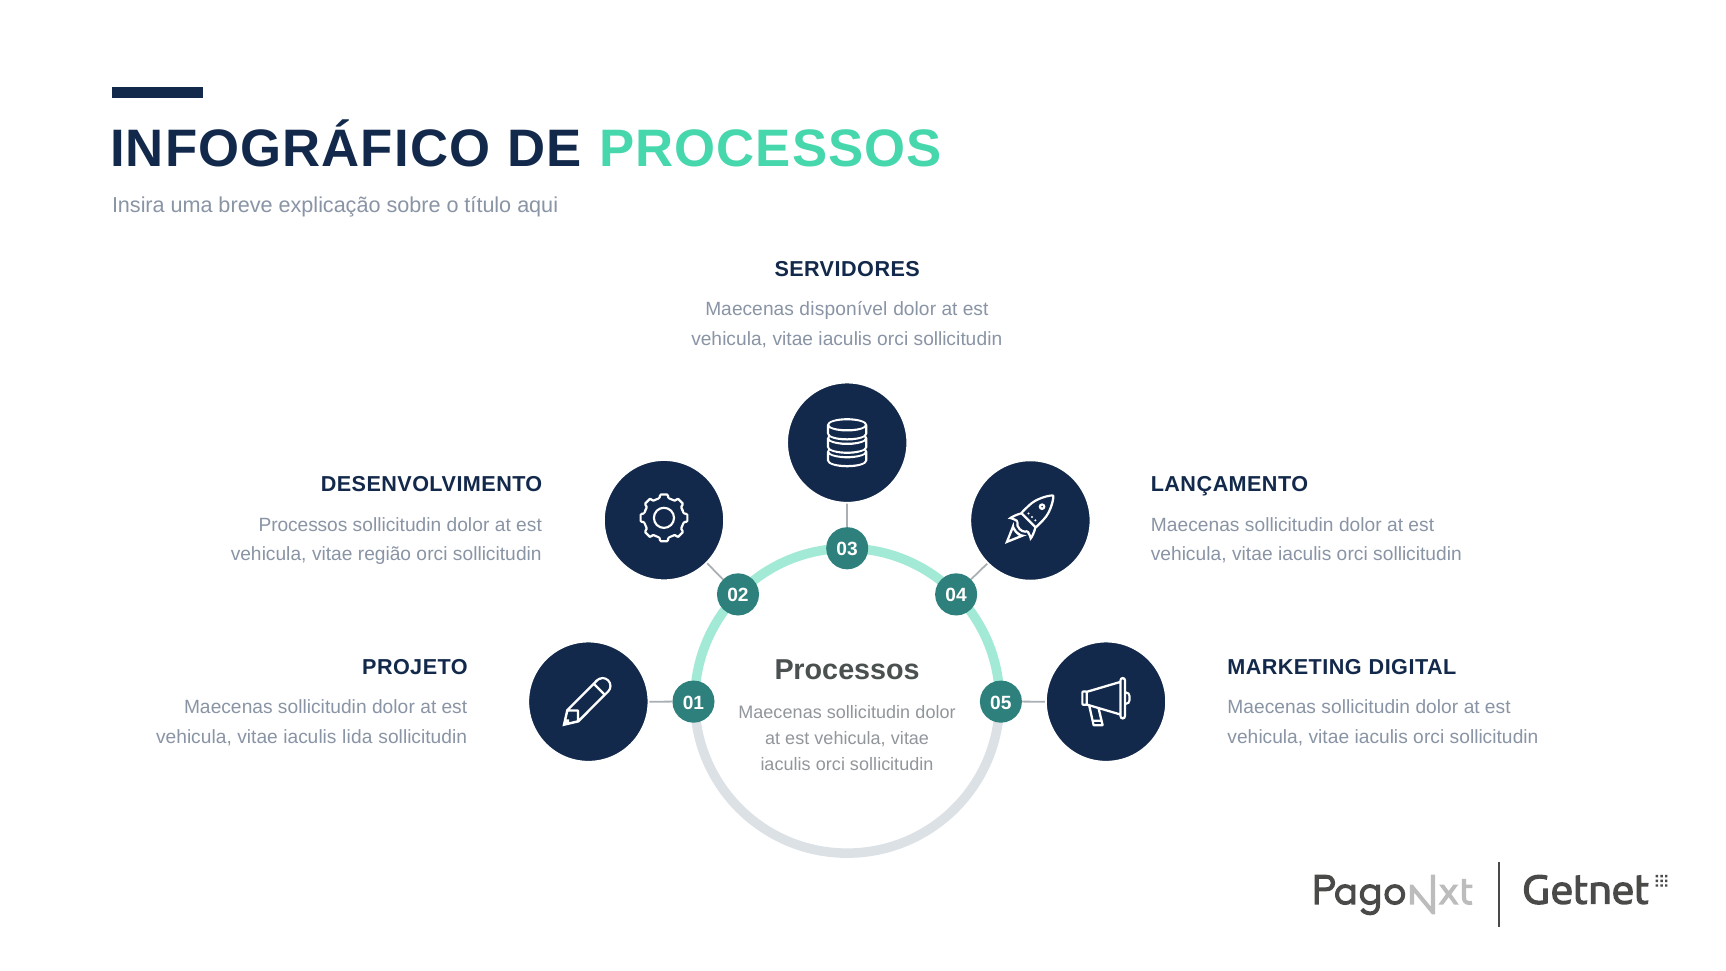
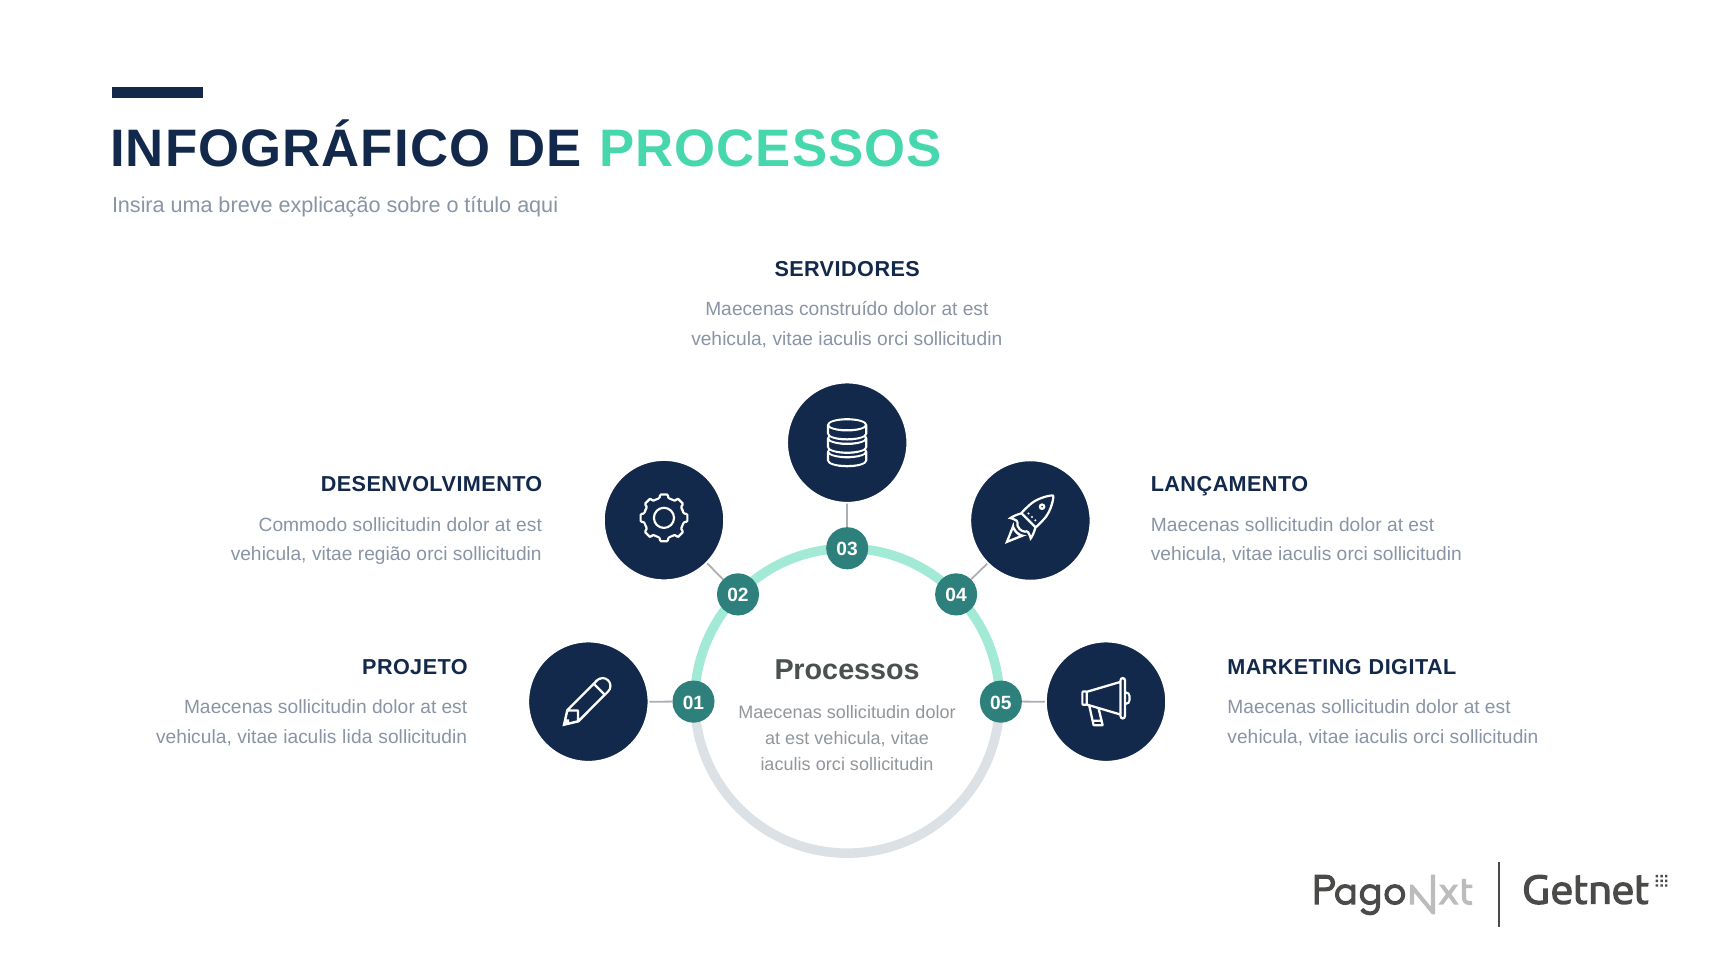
disponível: disponível -> construído (844, 309)
Processos: Processos -> Commodo (303, 525)
